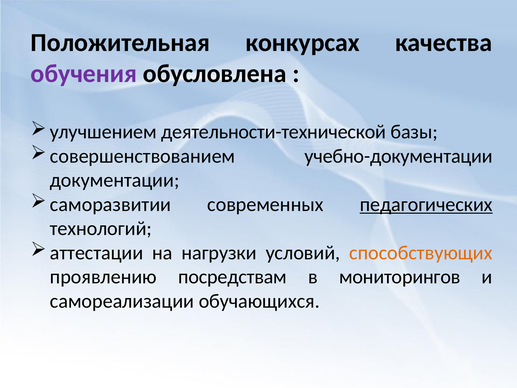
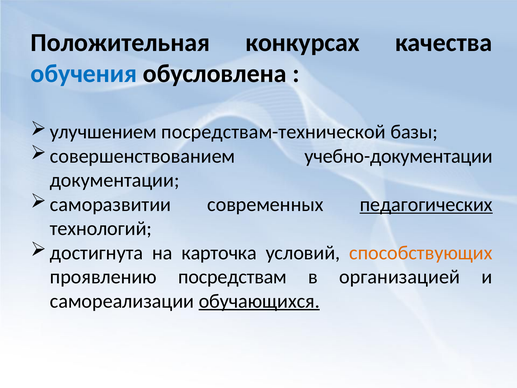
обучения colour: purple -> blue (84, 74)
деятельности-технической: деятельности-технической -> посредствам-технической (274, 132)
аттестации: аттестации -> достигнута (97, 253)
нагрузки: нагрузки -> карточка (219, 253)
мониторингов: мониторингов -> организацией (400, 277)
обучающихся underline: none -> present (259, 301)
